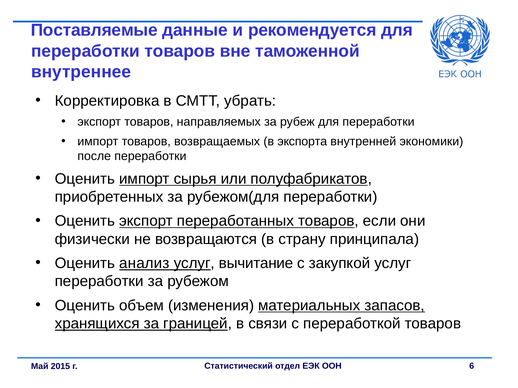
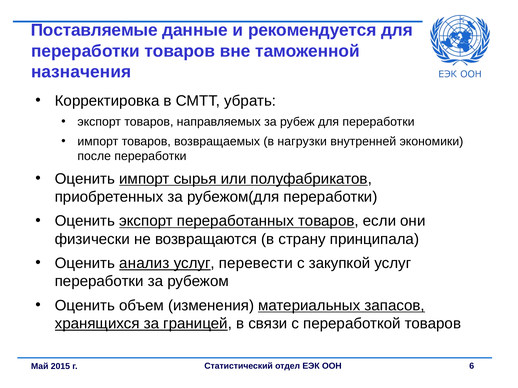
внутреннее: внутреннее -> назначения (81, 72)
экспорта: экспорта -> нагрузки (302, 142)
вычитание: вычитание -> перевести (256, 264)
